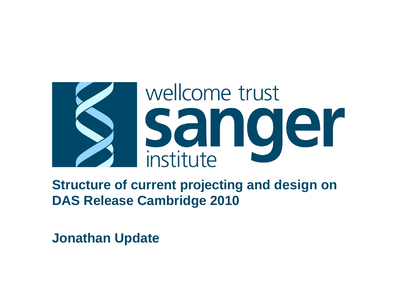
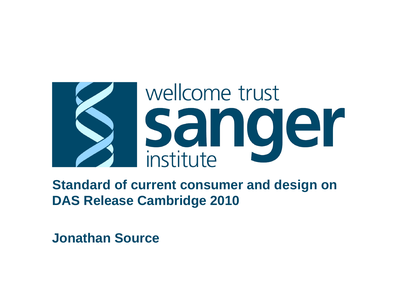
Structure: Structure -> Standard (81, 185)
projecting: projecting -> consumer (212, 185)
Update: Update -> Source (137, 238)
